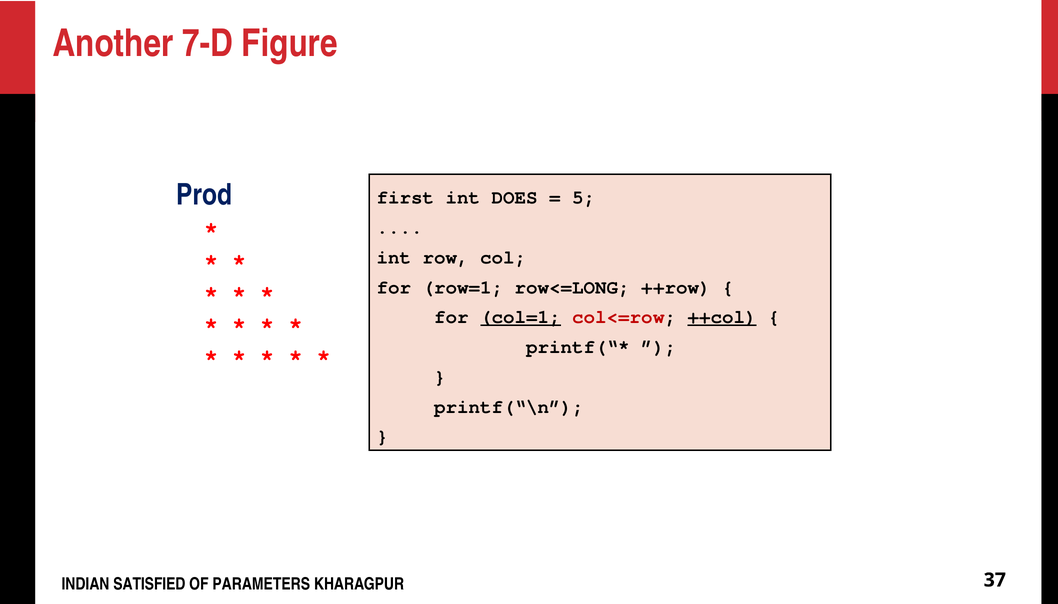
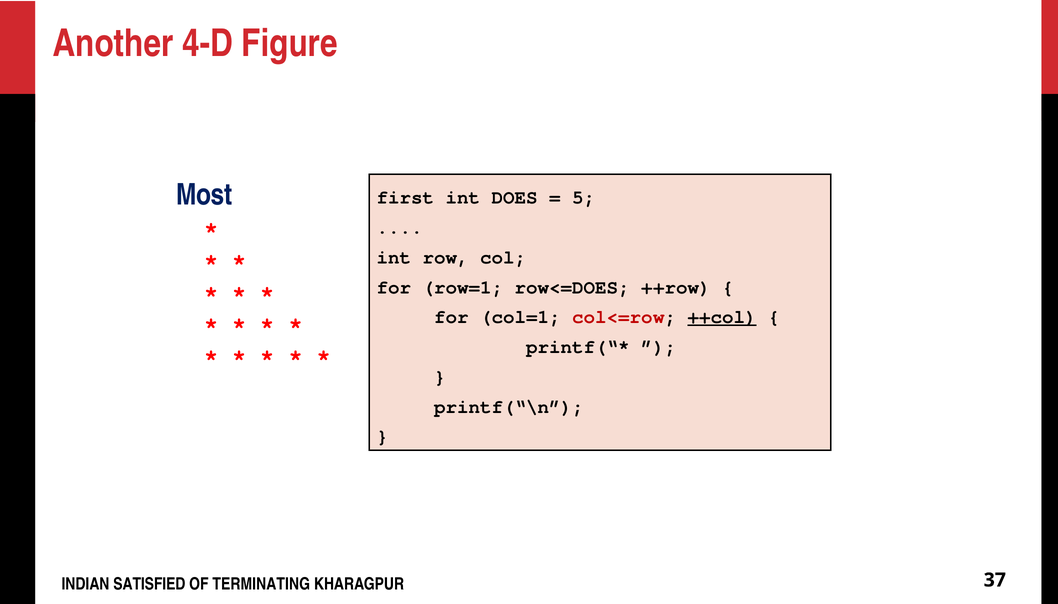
7-D: 7-D -> 4-D (207, 43)
Prod: Prod -> Most (204, 195)
row<=LONG: row<=LONG -> row<=DOES (572, 287)
col=1 underline: present -> none (521, 317)
PARAMETERS: PARAMETERS -> TERMINATING (261, 585)
